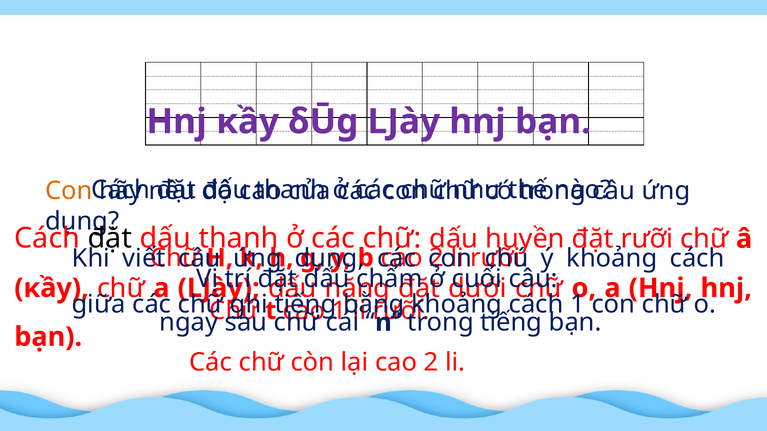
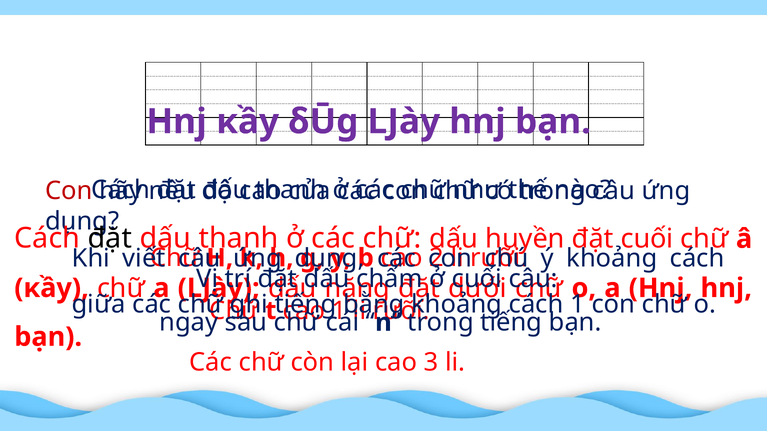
Con colour: orange -> red (69, 191)
đặt rưỡi: rưỡi -> cuối (647, 239)
lại cao 2: 2 -> 3 (431, 363)
